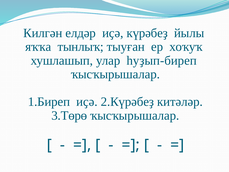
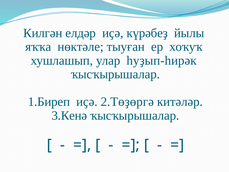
тынлыҡ: тынлыҡ -> нөктәле (81, 47)
һуҙып-биреп: һуҙып-биреп -> һуҙып-һирәк (162, 60)
2.Күрәбеҙ: 2.Күрәбеҙ -> 2.Төҙөргә (127, 102)
3.Төрө: 3.Төрө -> 3.Кенә (69, 115)
